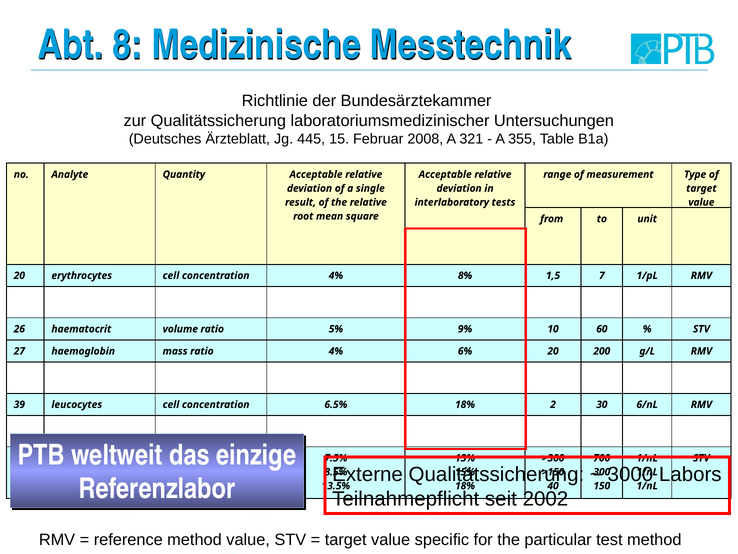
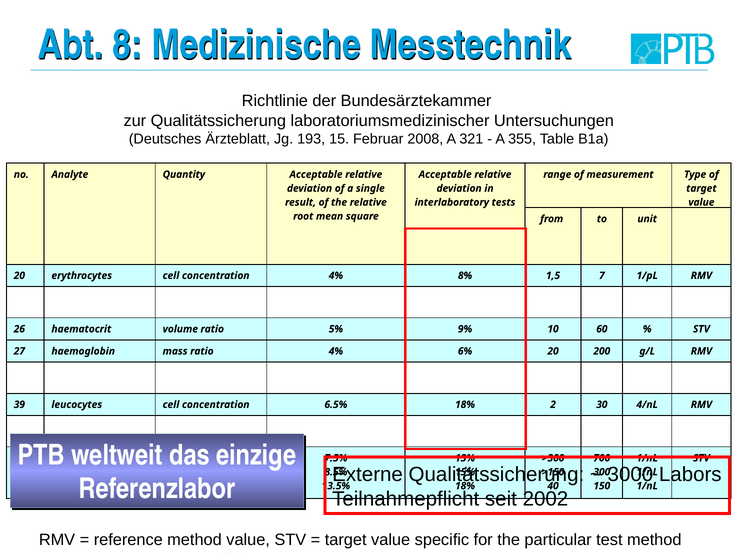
445: 445 -> 193 (311, 139)
6/nL: 6/nL -> 4/nL (647, 404)
